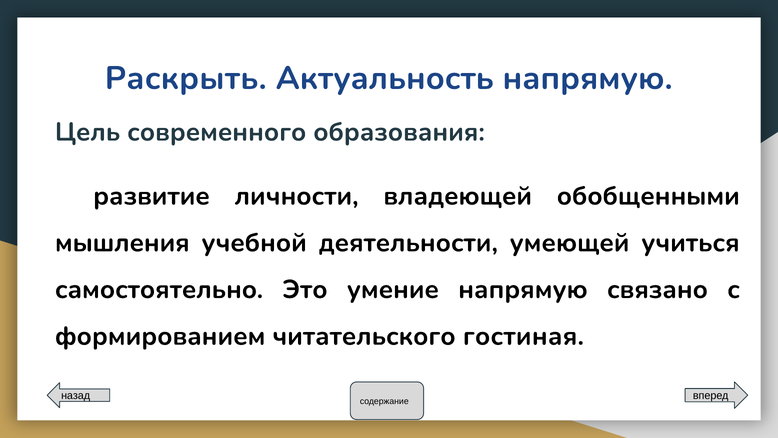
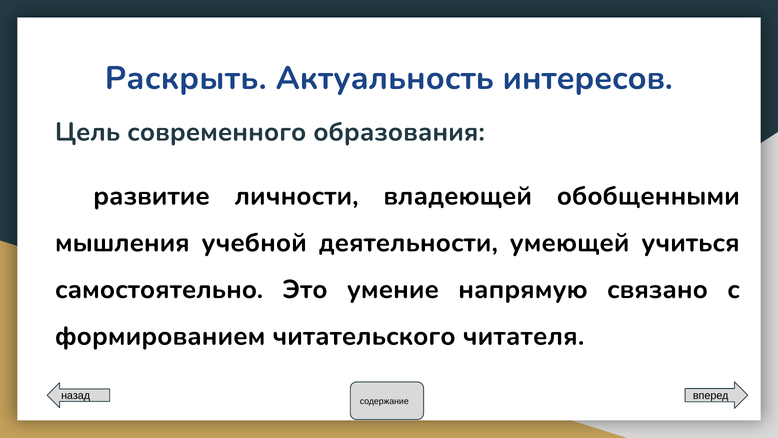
Актуальность напрямую: напрямую -> интересов (588, 78)
гостиная: гостиная -> читателя (523, 336)
